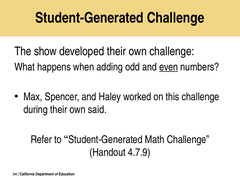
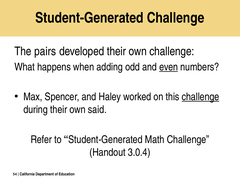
show: show -> pairs (45, 51)
challenge underline: none -> present (200, 97)
4.7.9: 4.7.9 -> 3.0.4 (139, 152)
